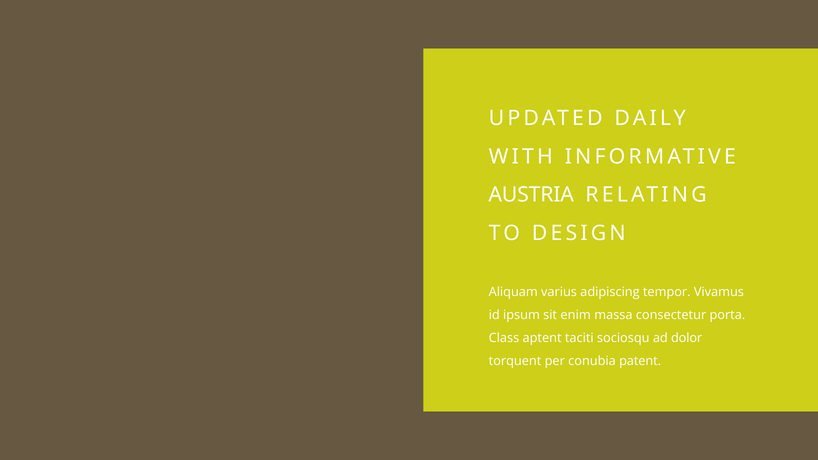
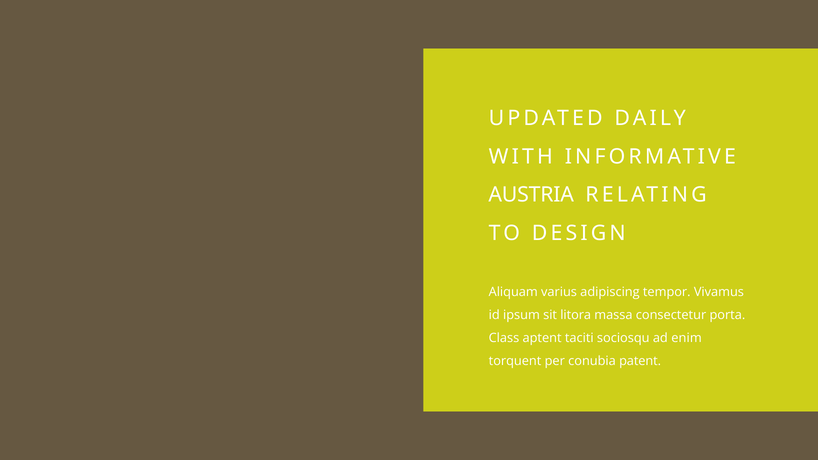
enim: enim -> litora (576, 315)
dolor: dolor -> enim (686, 338)
